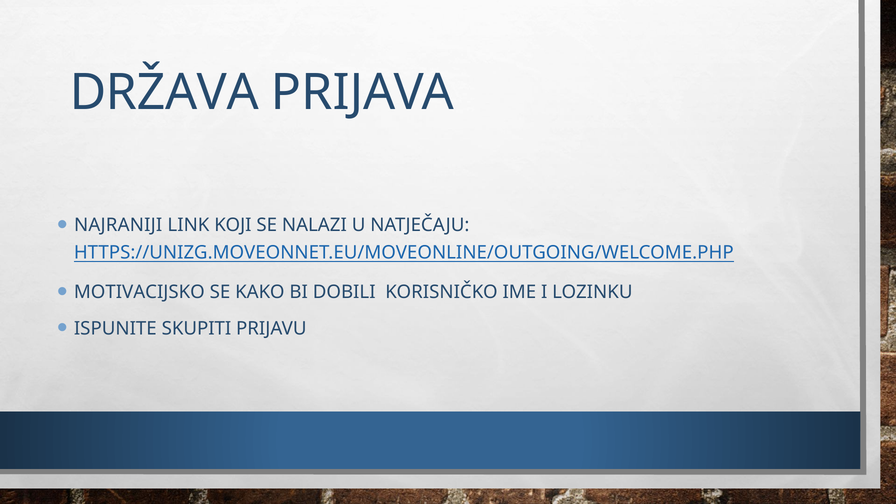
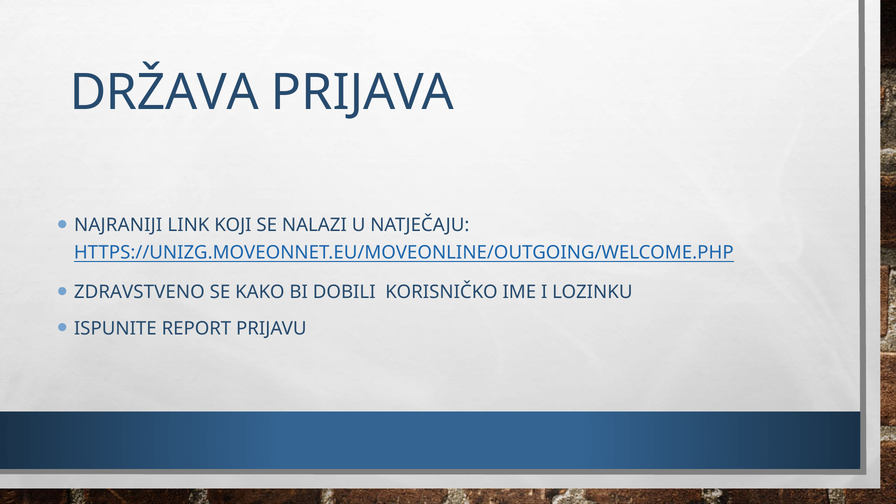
MOTIVACIJSKO: MOTIVACIJSKO -> ZDRAVSTVENO (139, 292)
SKUPITI: SKUPITI -> REPORT (196, 328)
